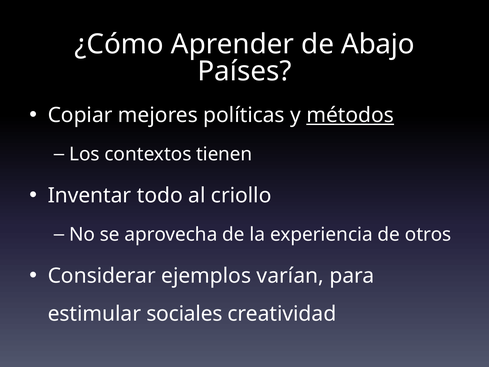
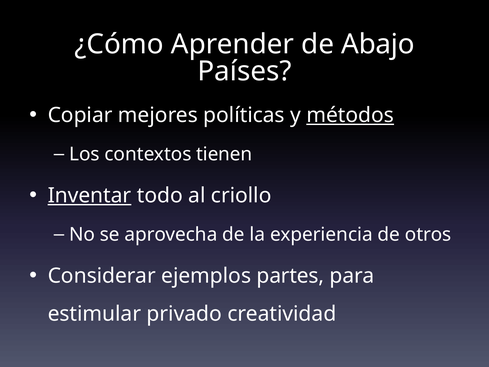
Inventar underline: none -> present (90, 195)
varían: varían -> partes (290, 276)
sociales: sociales -> privado (184, 314)
